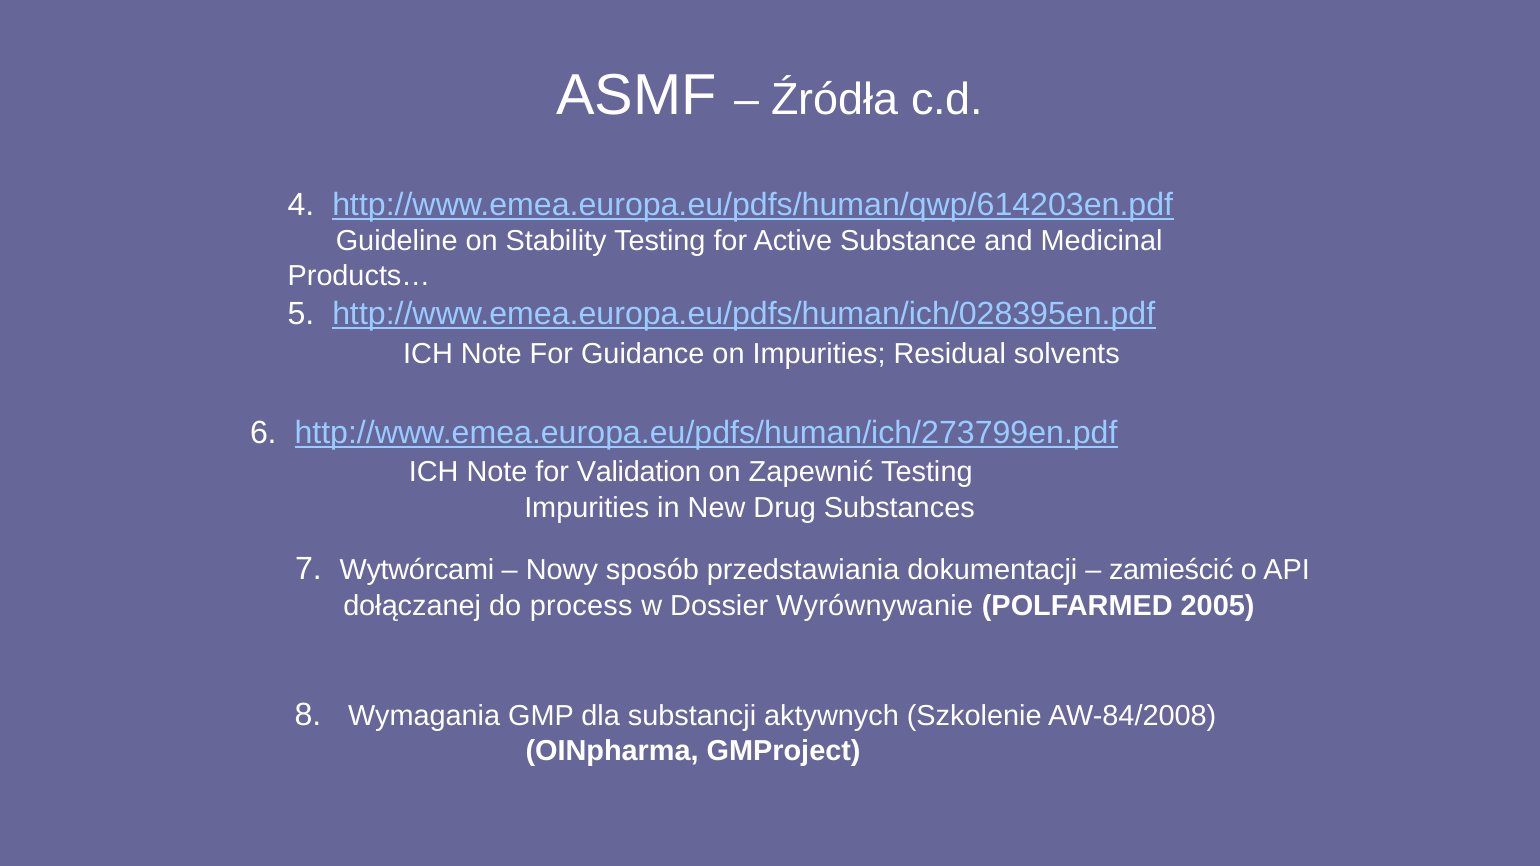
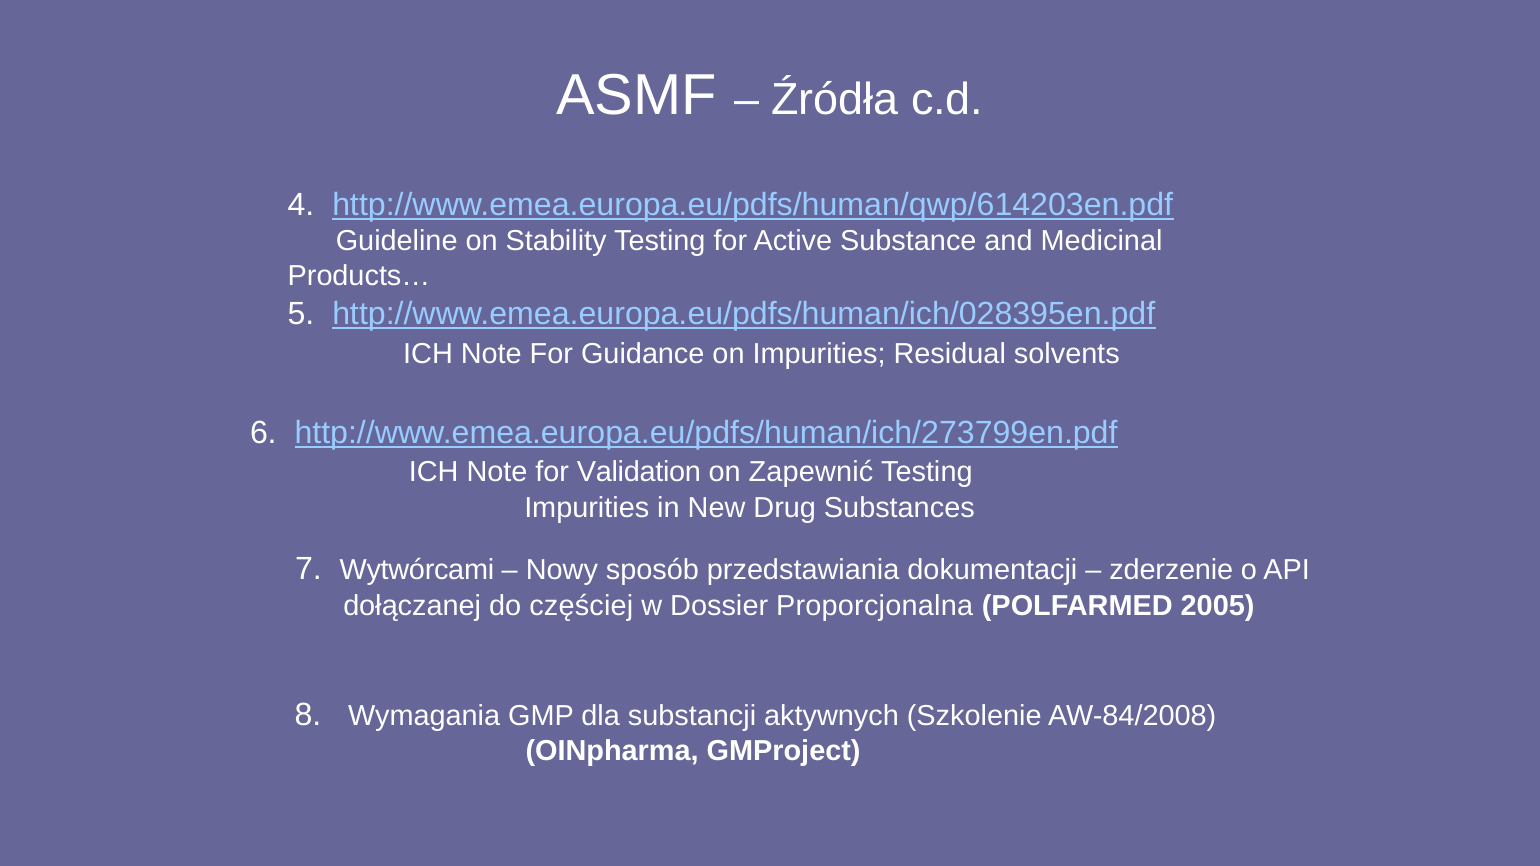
zamieścić: zamieścić -> zderzenie (1171, 570)
process: process -> częściej (581, 606)
Wyrównywanie: Wyrównywanie -> Proporcjonalna (875, 606)
